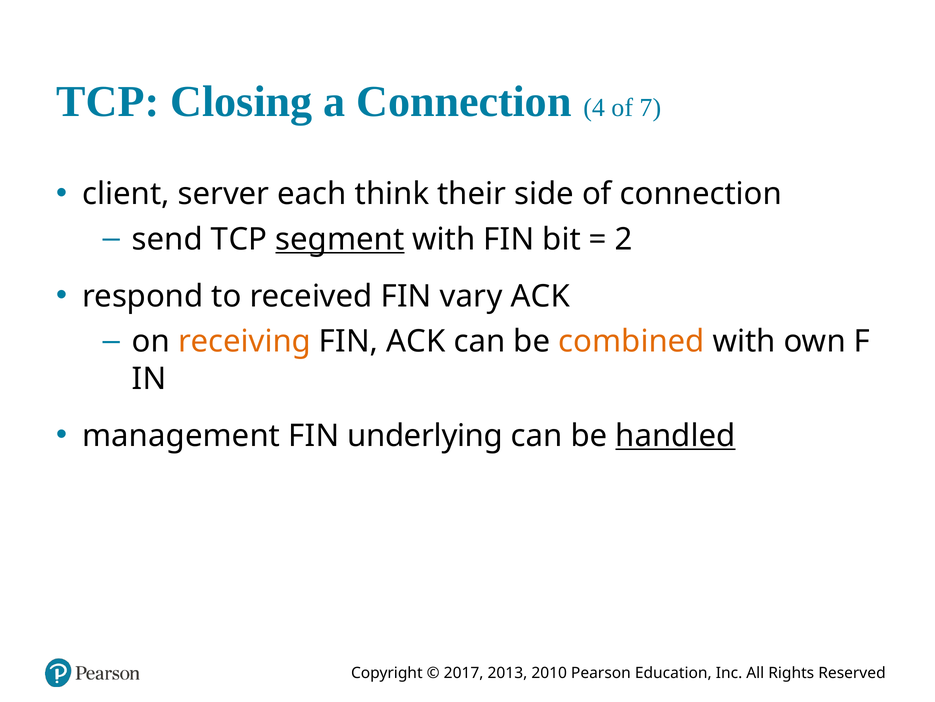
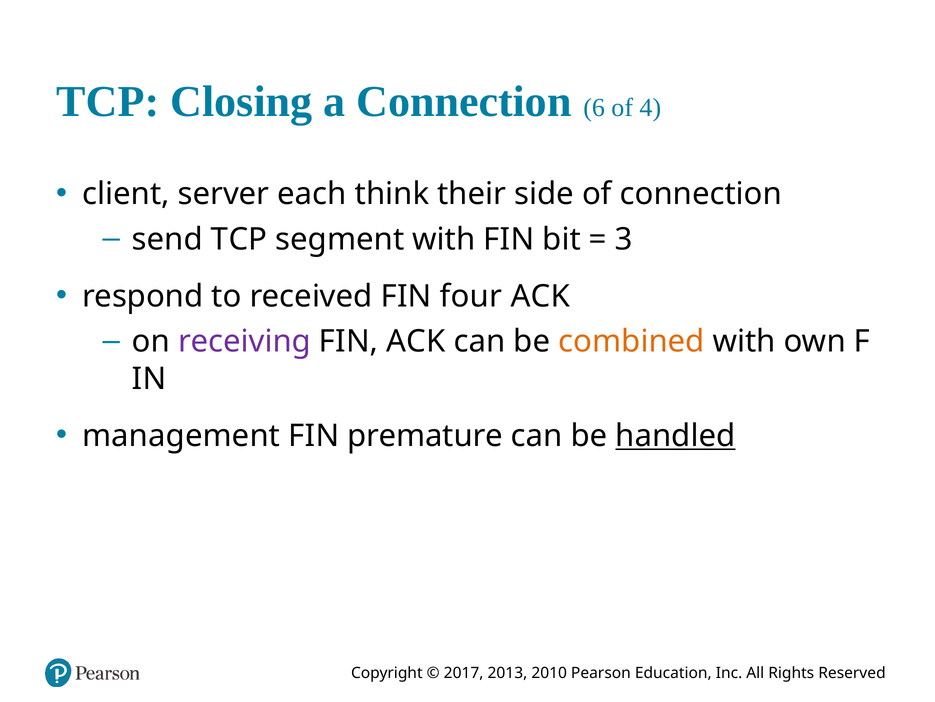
4: 4 -> 6 (594, 107)
7: 7 -> 4 (650, 107)
segment underline: present -> none (340, 239)
2: 2 -> 3 (624, 239)
vary: vary -> four (471, 296)
receiving colour: orange -> purple (244, 341)
underlying: underlying -> premature (425, 435)
